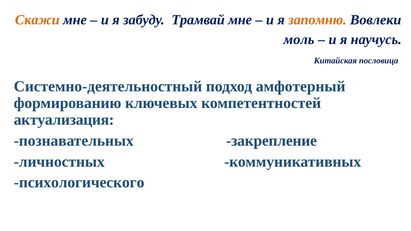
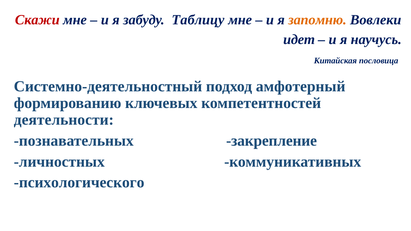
Скажи colour: orange -> red (37, 20)
Трамвай: Трамвай -> Таблицу (198, 20)
моль: моль -> идет (299, 39)
актуализация: актуализация -> деятельности (64, 120)
